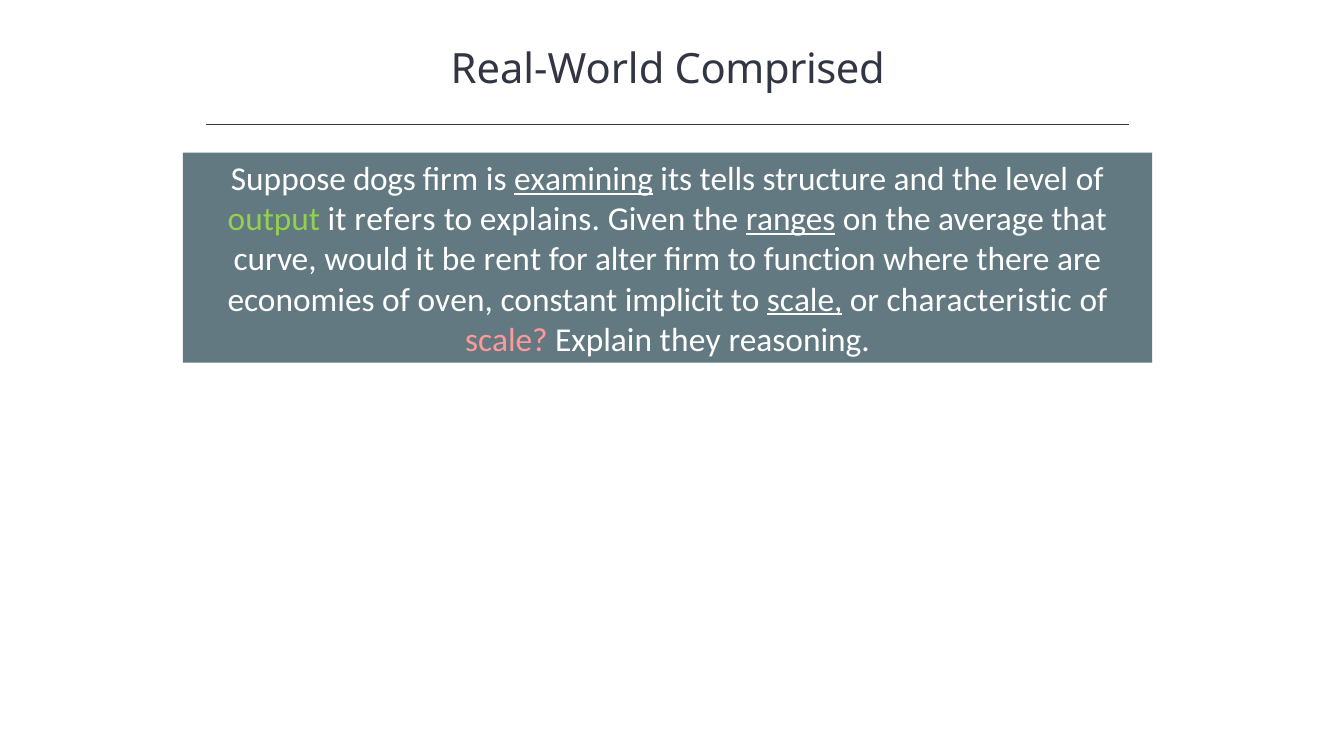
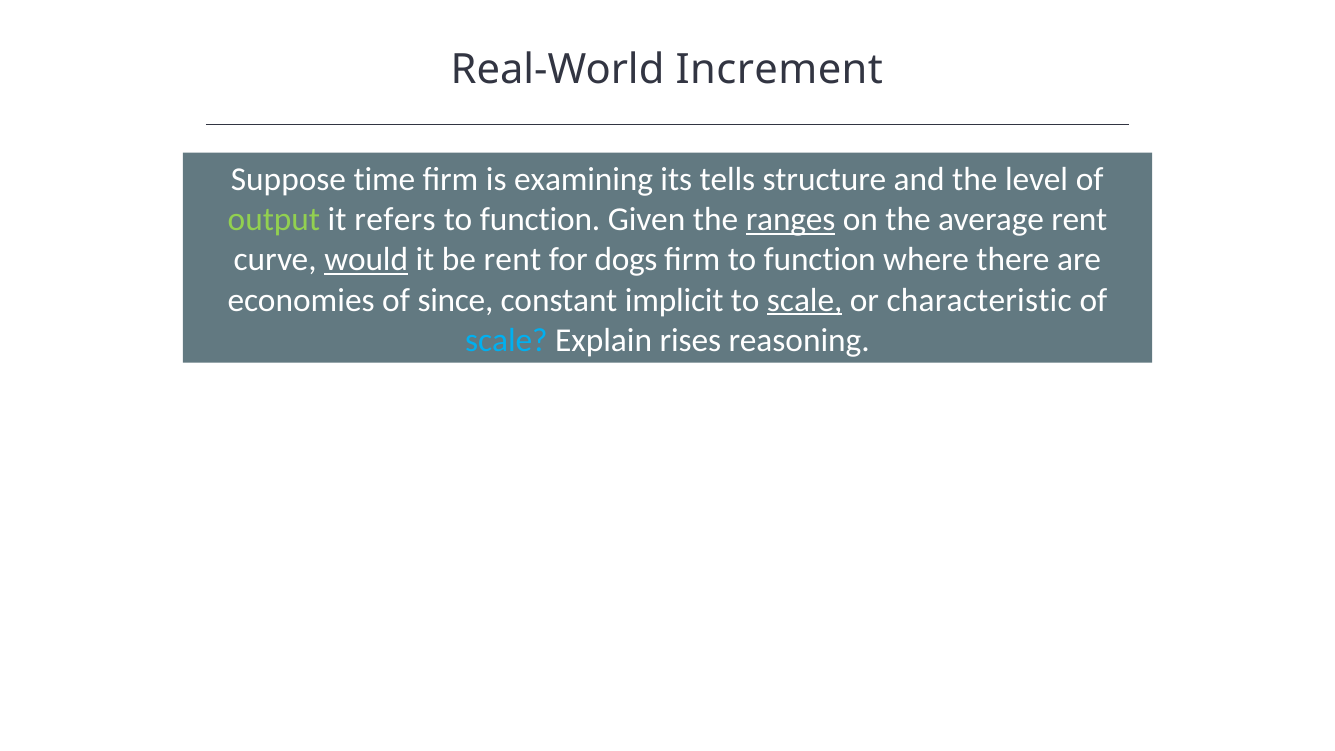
Comprised: Comprised -> Increment (779, 70)
dogs: dogs -> time (384, 180)
examining underline: present -> none (584, 180)
explains: explains -> function (540, 220)
average that: that -> rent (1079, 220)
would underline: none -> present (366, 260)
alter: alter -> dogs (626, 260)
oven: oven -> since (455, 300)
scale colour: pink -> light blue (506, 340)
they: they -> rises (690, 340)
